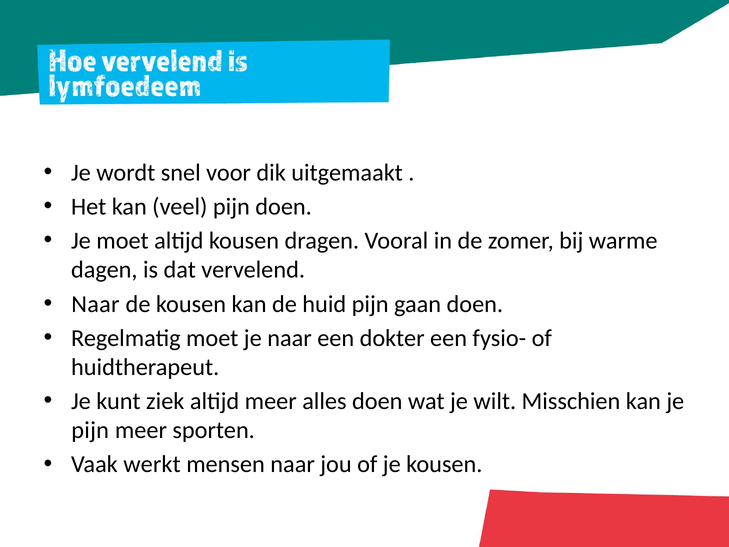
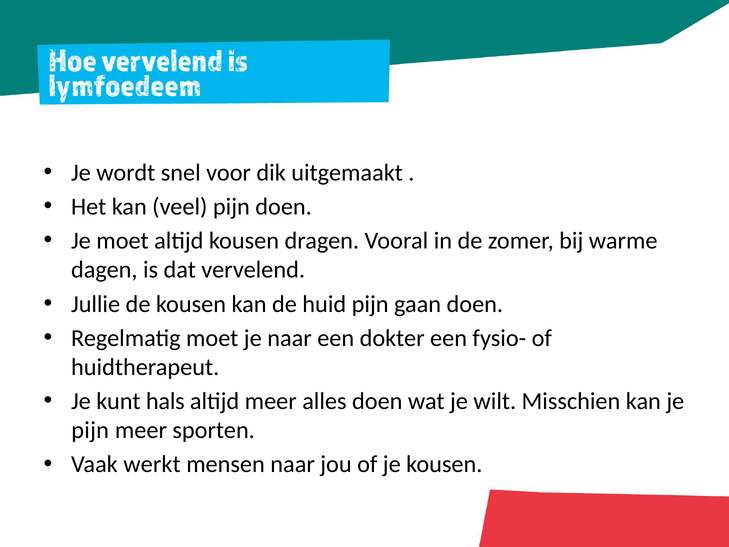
Naar: Naar -> Jullie (96, 304)
ziek: ziek -> hals (165, 401)
